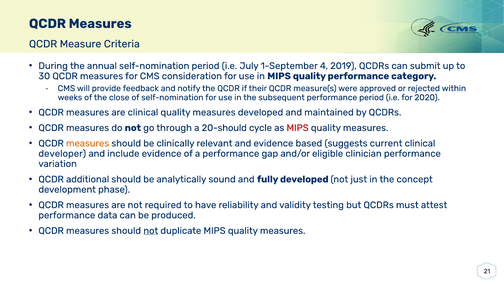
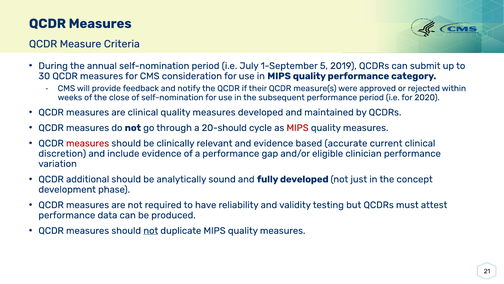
4: 4 -> 5 (324, 66)
measures colour: orange -> red (88, 143)
suggests: suggests -> accurate (346, 143)
developer: developer -> discretion (62, 153)
